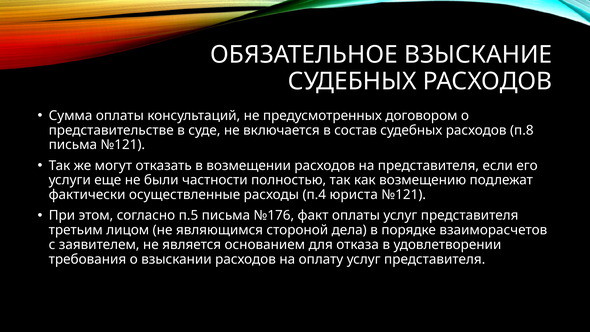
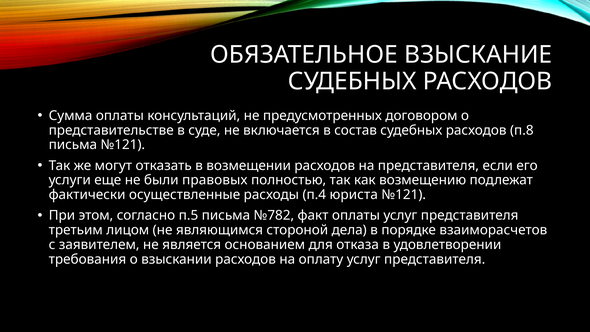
частности: частности -> правовых (215, 180)
№176: №176 -> №782 (274, 215)
